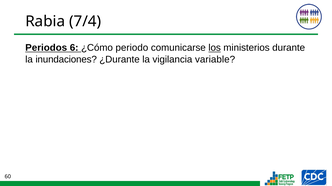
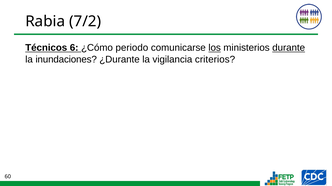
7/4: 7/4 -> 7/2 (85, 22)
Periodos: Periodos -> Técnicos (46, 48)
durante underline: none -> present (289, 48)
variable: variable -> criterios (215, 60)
